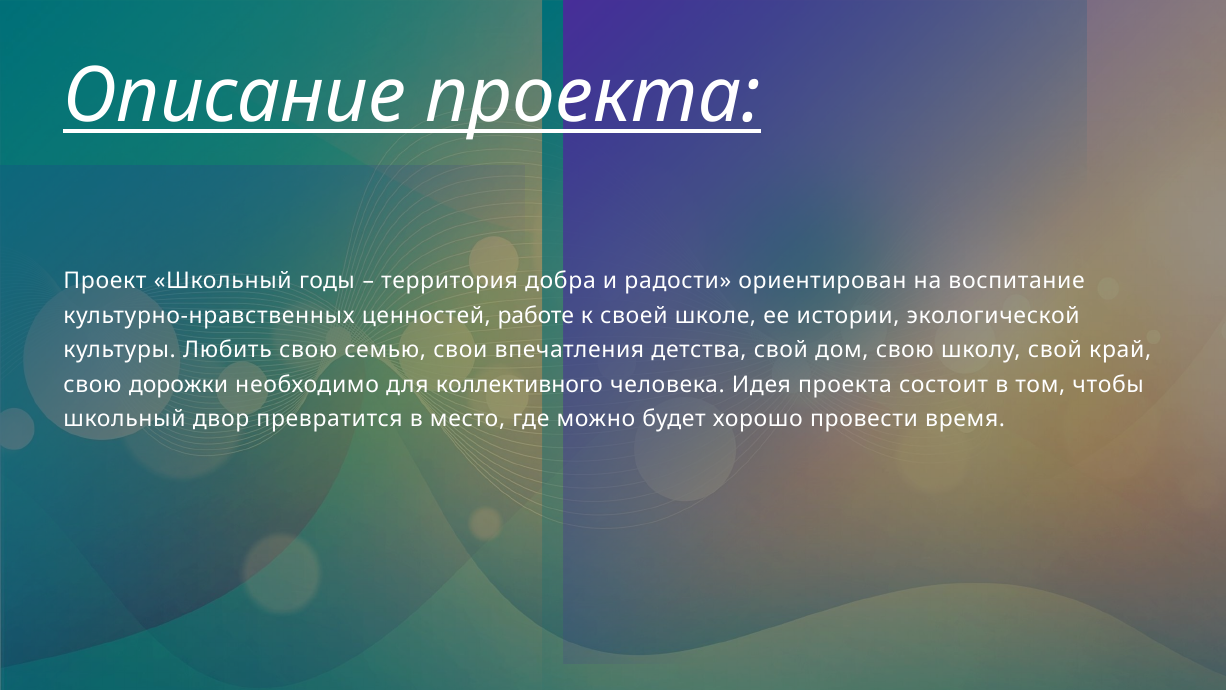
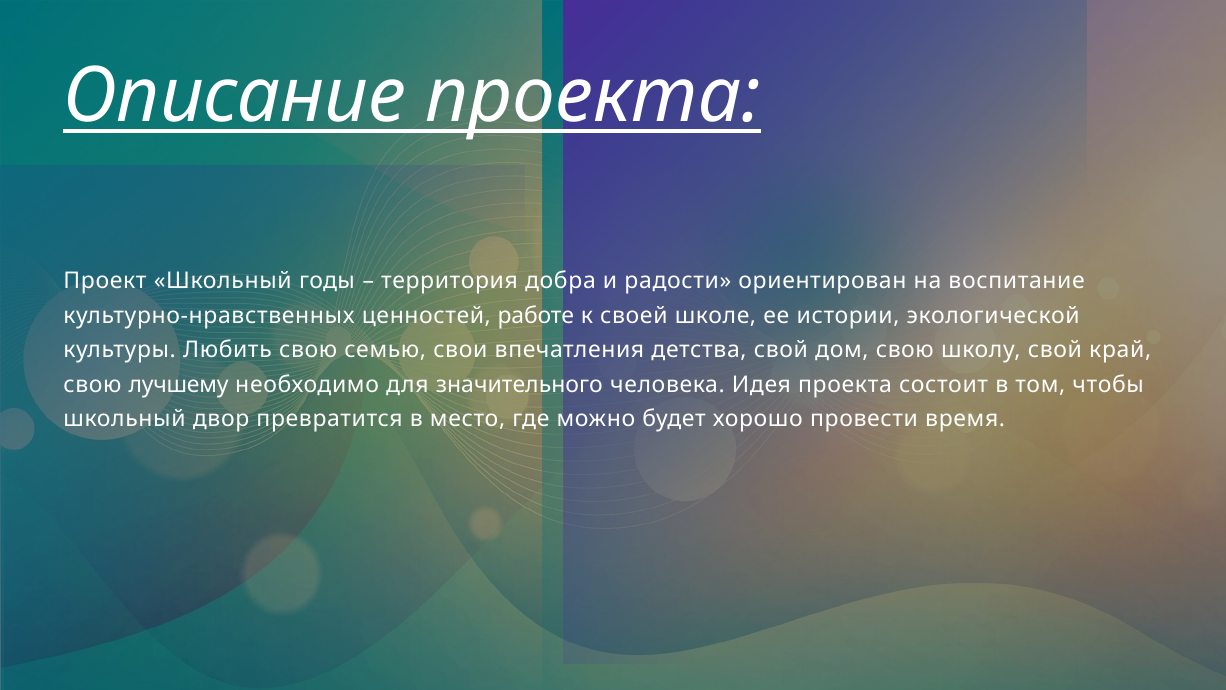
дорожки: дорожки -> лучшему (179, 385)
коллективного: коллективного -> значительного (519, 385)
